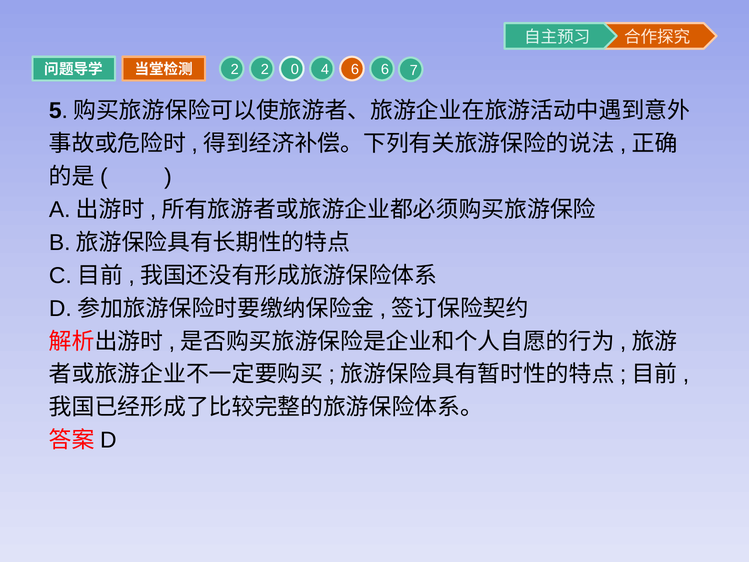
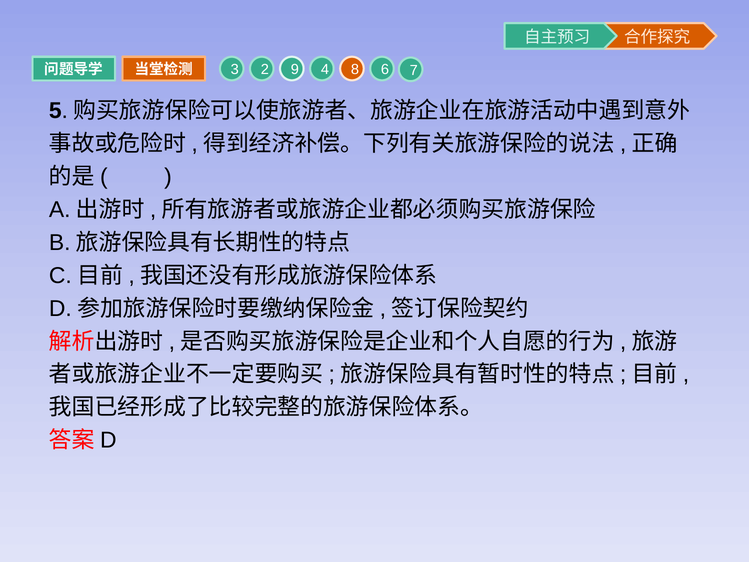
2: 2 -> 3 (235, 70)
0: 0 -> 9 (295, 70)
4 6: 6 -> 8 (355, 70)
